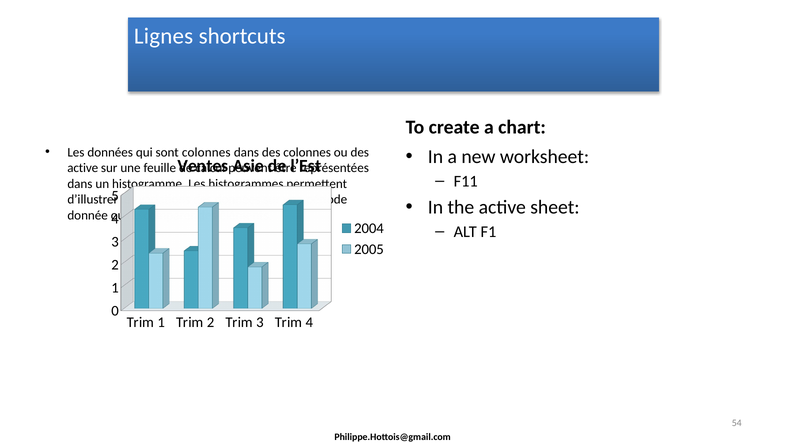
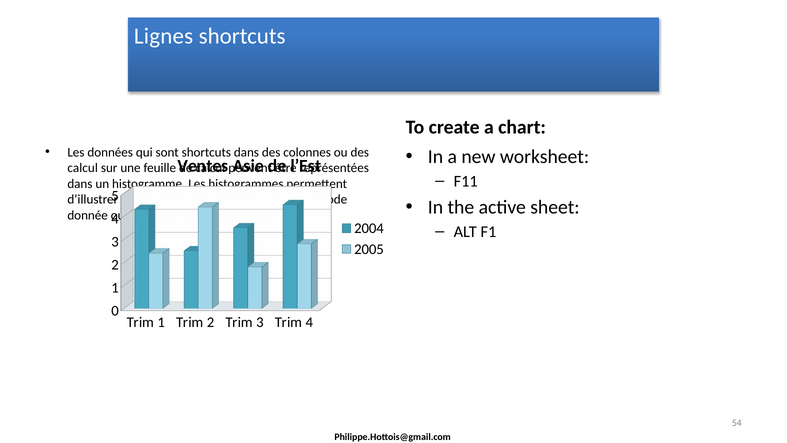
sont colonnes: colonnes -> shortcuts (206, 152)
active: active -> calcul (83, 168)
